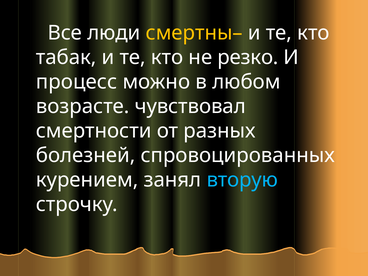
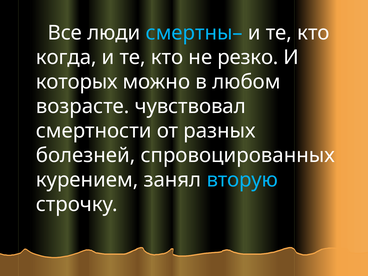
смертны– colour: yellow -> light blue (194, 33)
табак: табак -> когда (66, 57)
процесс: процесс -> которых (77, 82)
